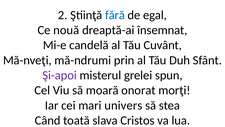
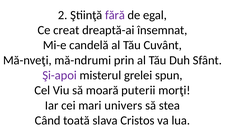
fără colour: blue -> purple (115, 15)
nouă: nouă -> creat (66, 30)
onorat: onorat -> puterii (138, 90)
